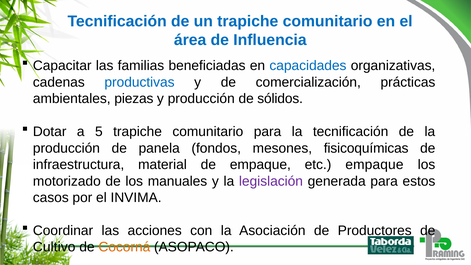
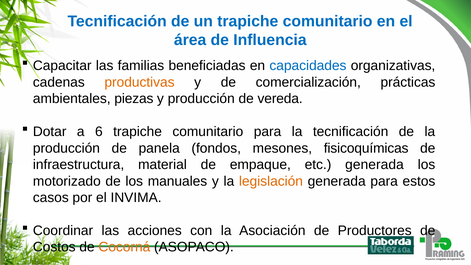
productivas colour: blue -> orange (139, 82)
sólidos: sólidos -> vereda (280, 99)
5: 5 -> 6 (99, 132)
etc empaque: empaque -> generada (374, 165)
legislación colour: purple -> orange (271, 181)
Cultivo: Cultivo -> Costos (54, 247)
